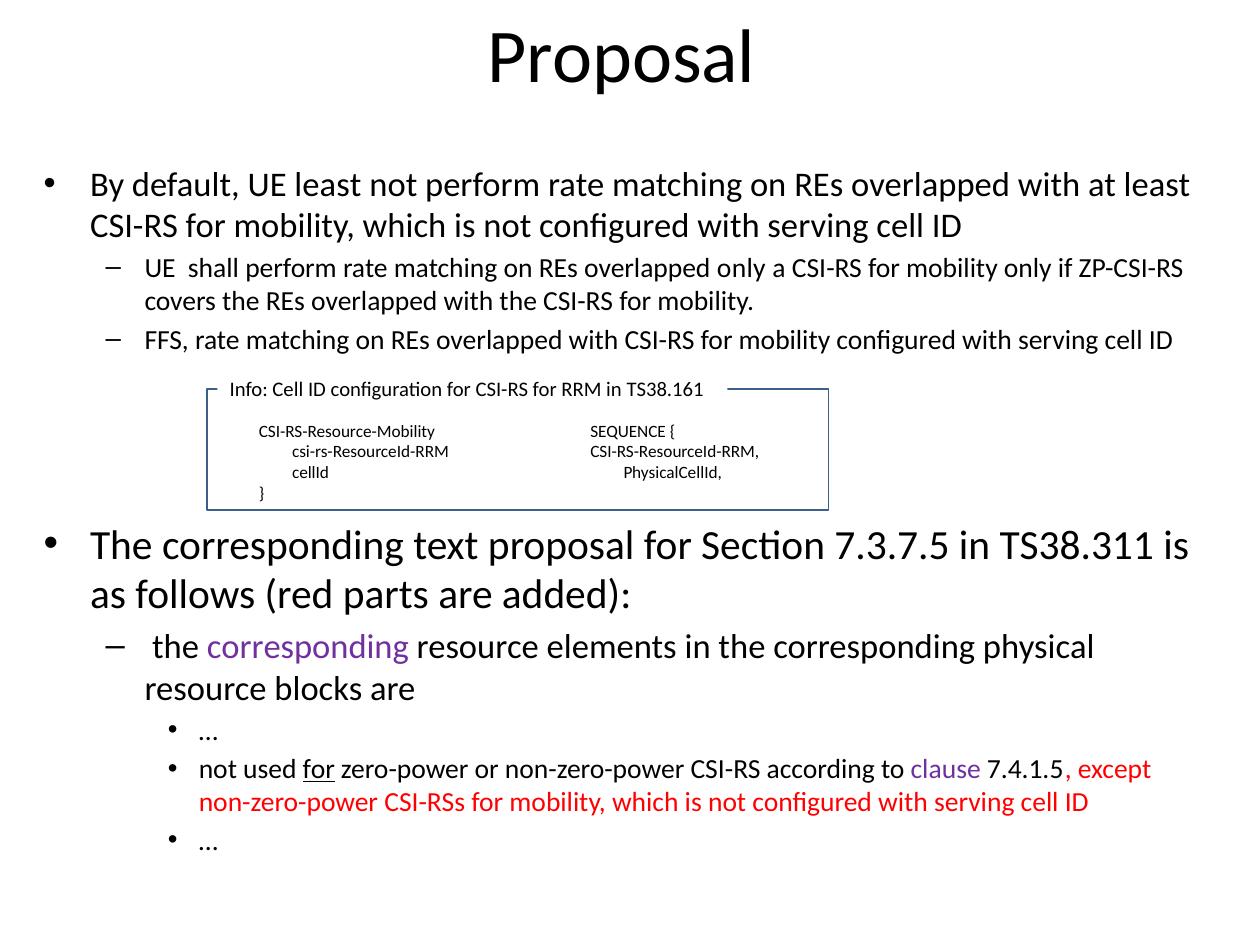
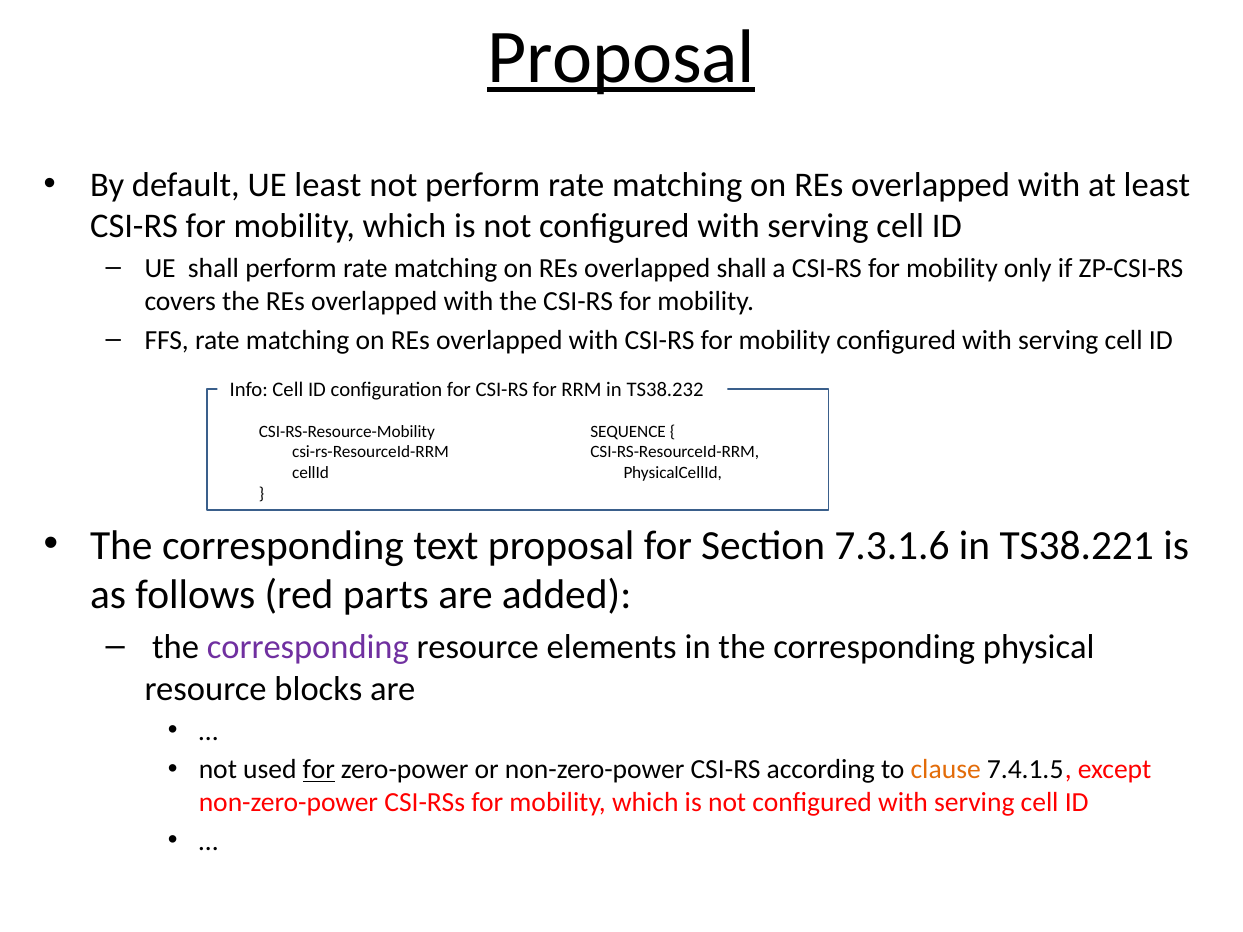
Proposal underline: none -> present (621, 57)
overlapped only: only -> shall (742, 269)
TS38.161: TS38.161 -> TS38.232 (665, 390)
7.3.7.5: 7.3.7.5 -> 7.3.1.6 (892, 546)
TS38.311: TS38.311 -> TS38.221 (1077, 546)
clause colour: purple -> orange (946, 770)
